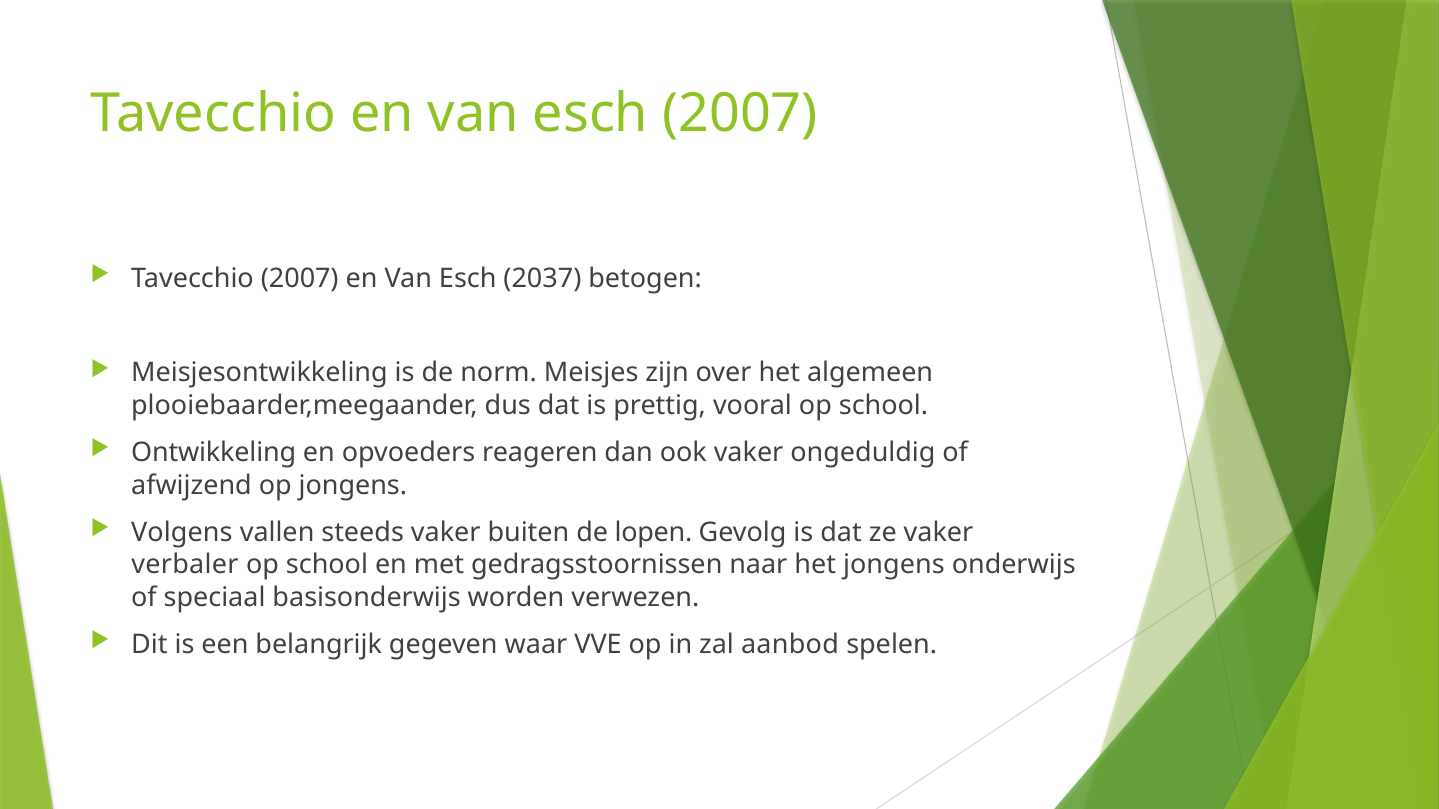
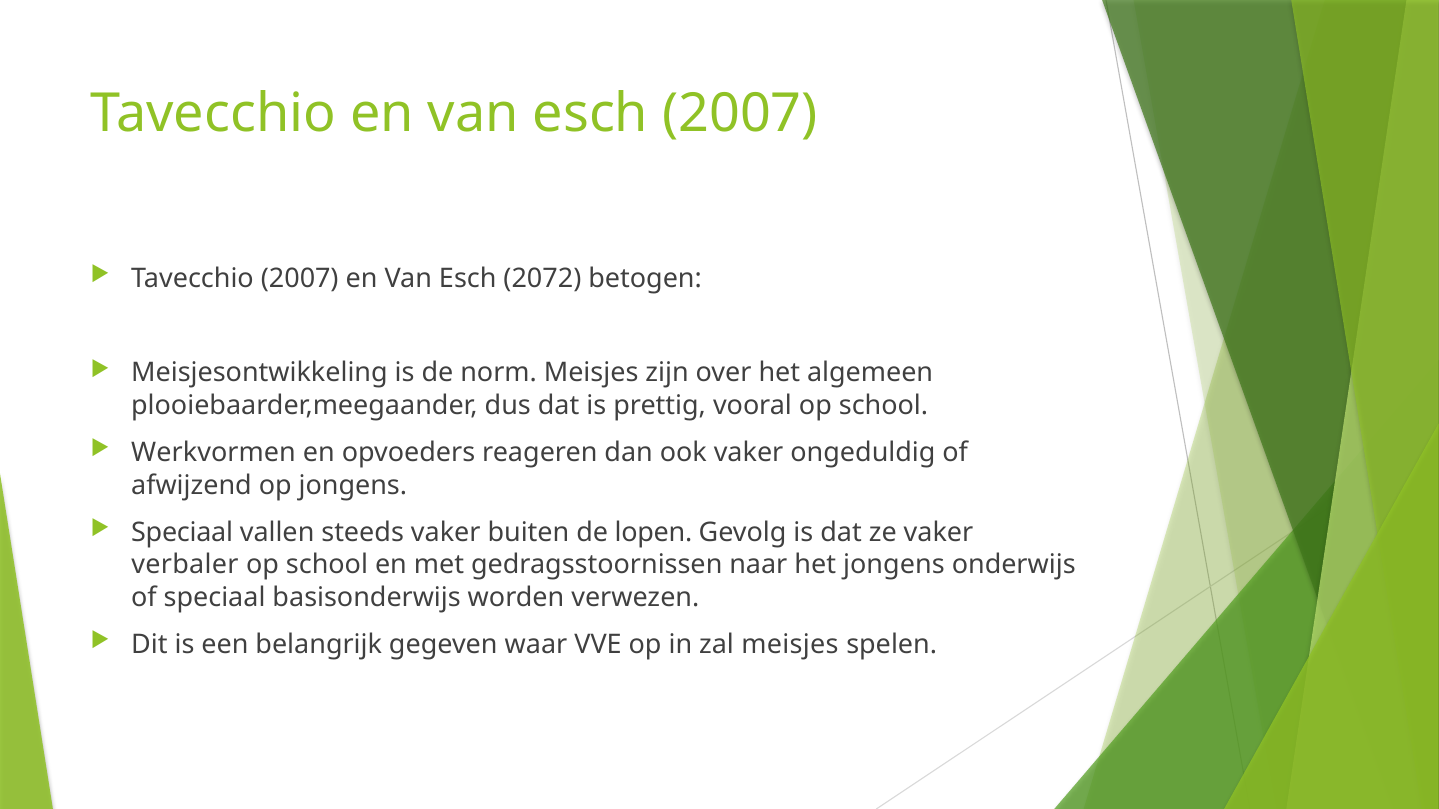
2037: 2037 -> 2072 (542, 278)
Ontwikkeling: Ontwikkeling -> Werkvormen (214, 453)
Volgens: Volgens -> Speciaal (182, 533)
zal aanbod: aanbod -> meisjes (790, 645)
